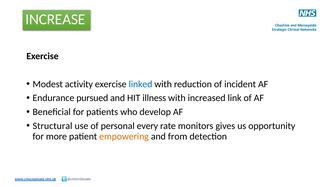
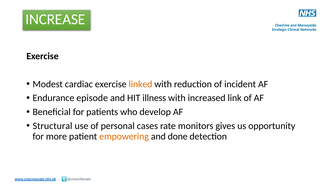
activity: activity -> cardiac (79, 84)
linked colour: blue -> orange (141, 84)
pursued: pursued -> episode (92, 98)
every: every -> cases (147, 126)
from: from -> done (178, 136)
